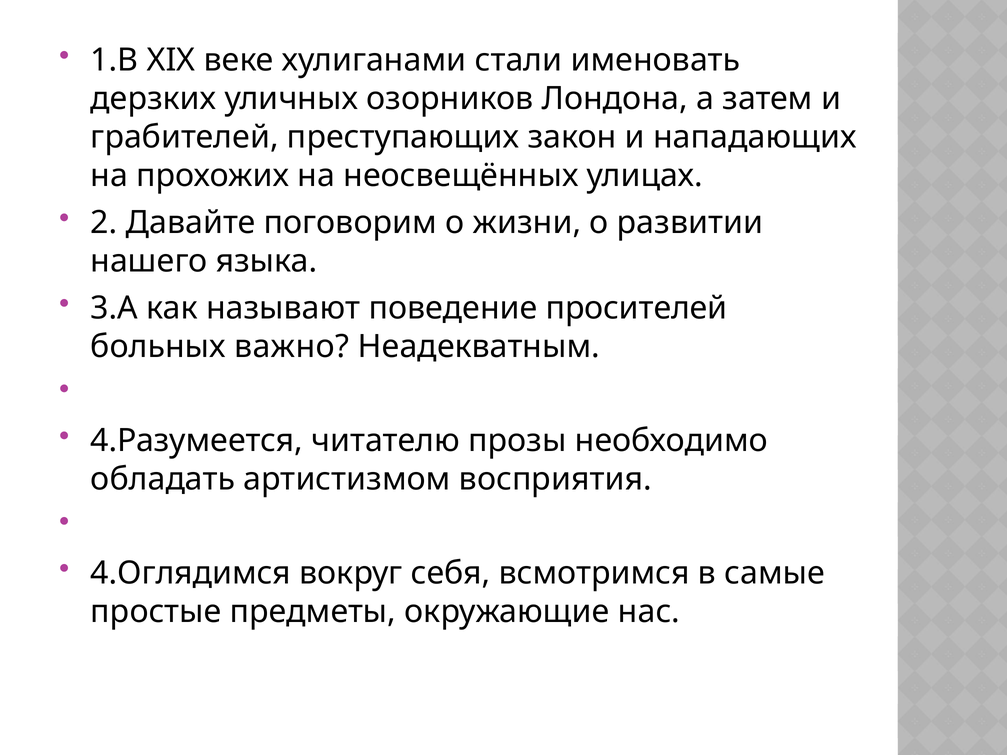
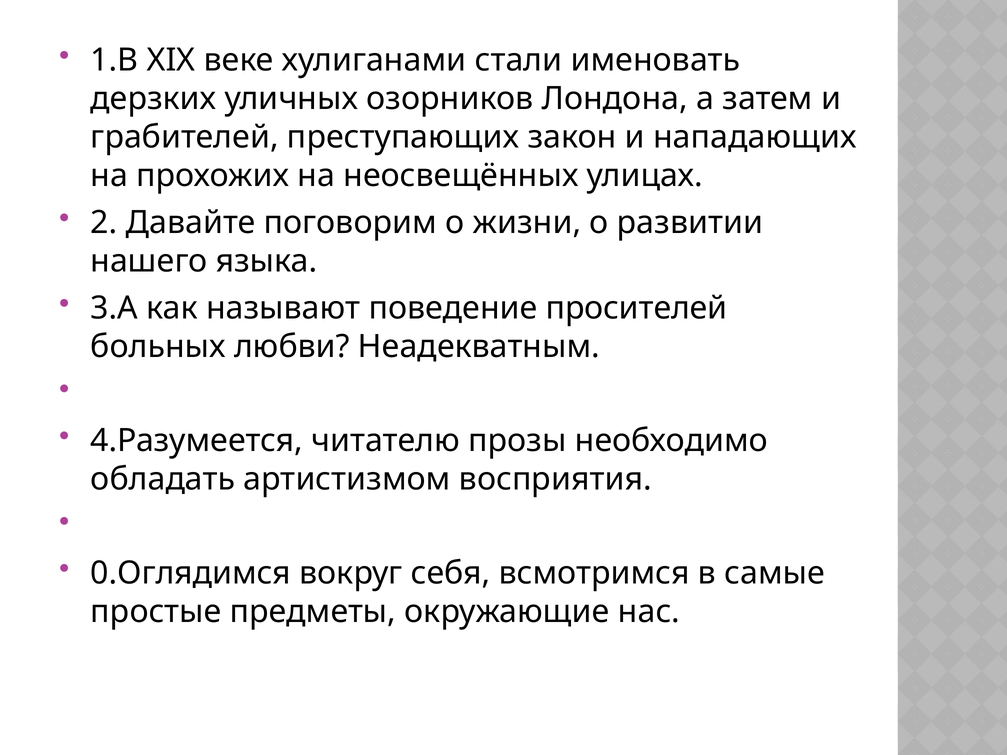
важно: важно -> любви (292, 347)
4.Оглядимся: 4.Оглядимся -> 0.Оглядимся (191, 573)
